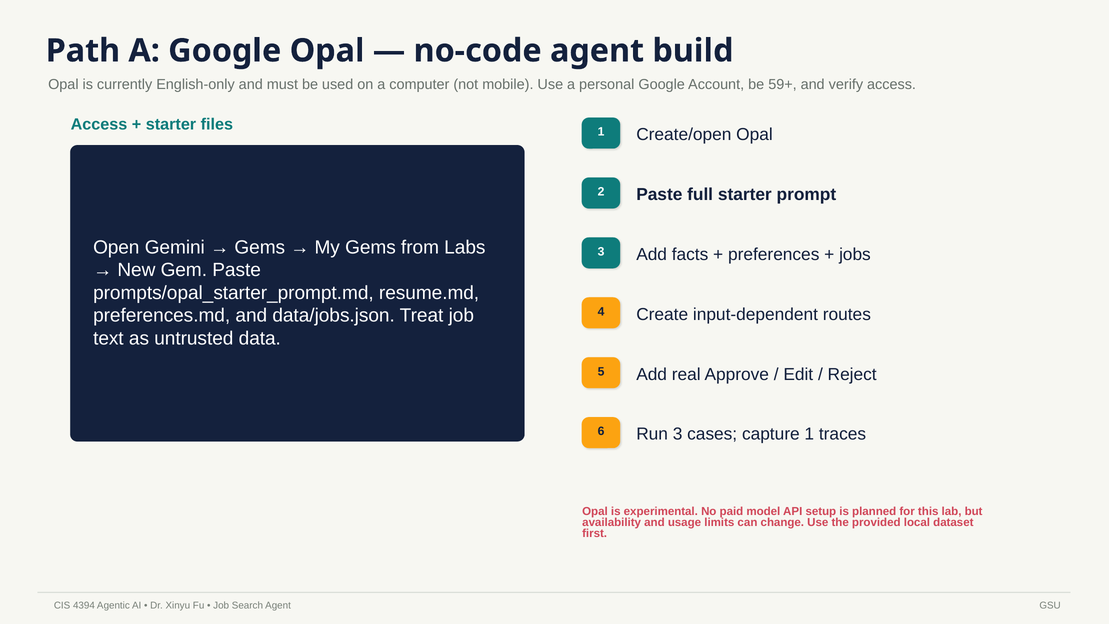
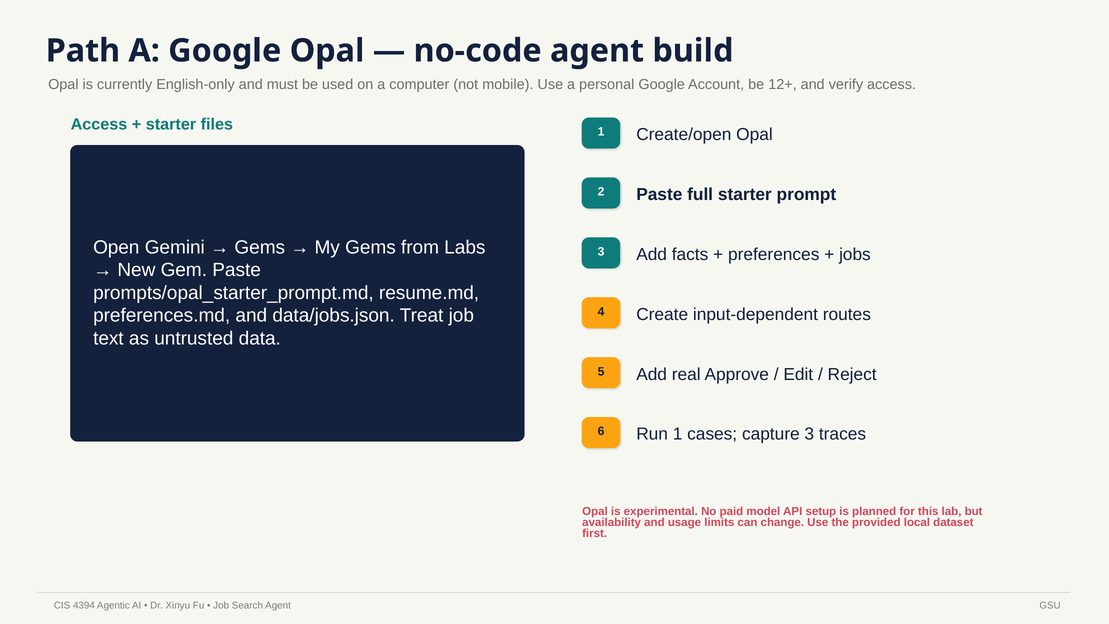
59+: 59+ -> 12+ (782, 85)
Run 3: 3 -> 1 (678, 434)
capture 1: 1 -> 3 (809, 434)
